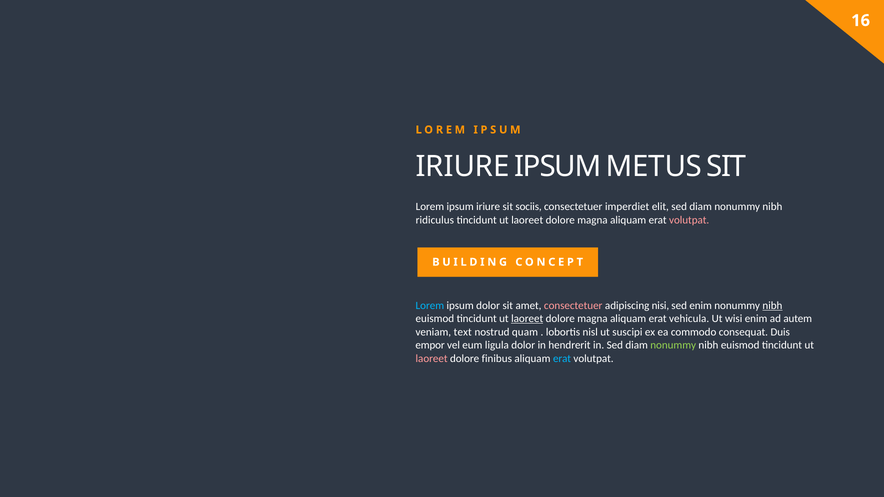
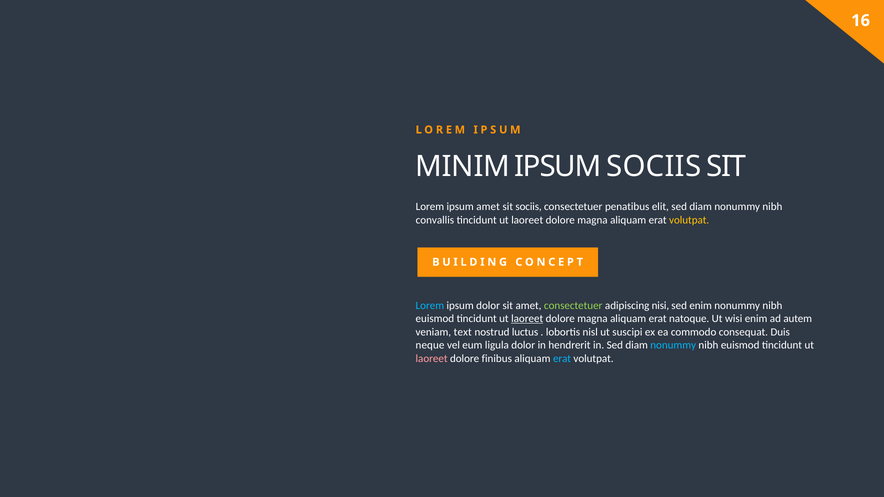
IRIURE: IRIURE -> MINIM (463, 166)
IPSUM METUS: METUS -> SOCIIS (654, 166)
ipsum iriure: iriure -> amet (488, 207)
imperdiet: imperdiet -> penatibus (627, 207)
ridiculus: ridiculus -> convallis (435, 220)
volutpat colour: pink -> yellow (689, 220)
consectetuer colour: pink -> light green (573, 306)
nibh underline: present -> none (772, 306)
vehicula: vehicula -> natoque (689, 319)
quam: quam -> luctus (525, 332)
empor: empor -> neque (430, 345)
nonummy colour: light green -> light blue (673, 345)
